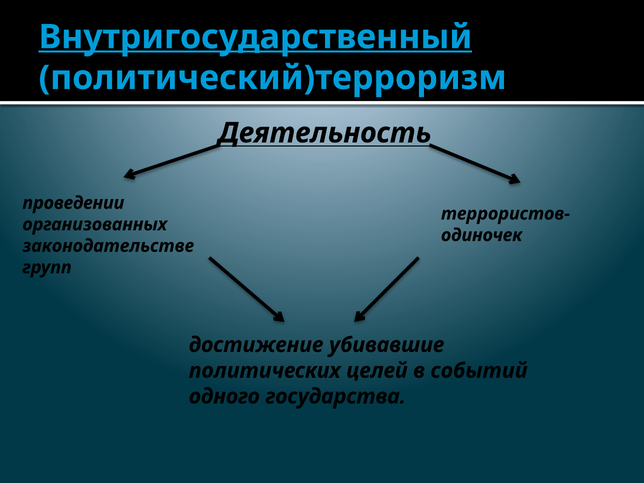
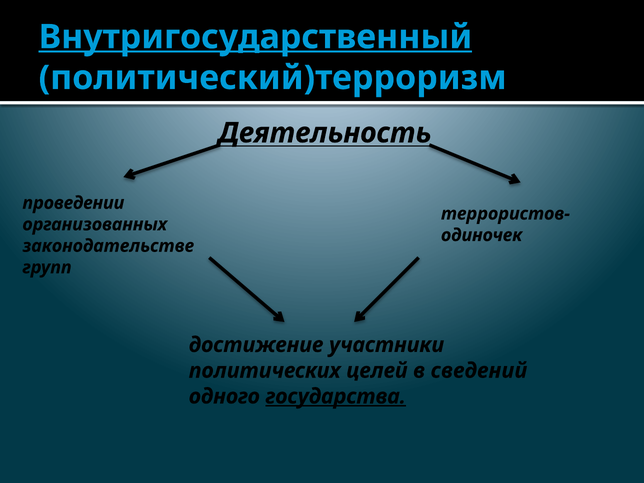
убивавшие: убивавшие -> участники (386, 345)
событий: событий -> сведений (479, 371)
государства underline: none -> present (336, 396)
